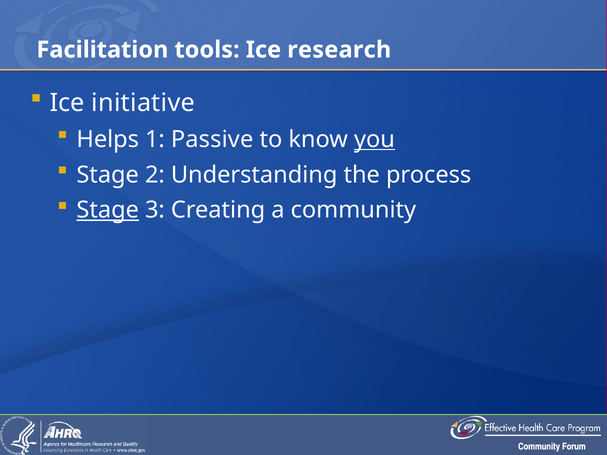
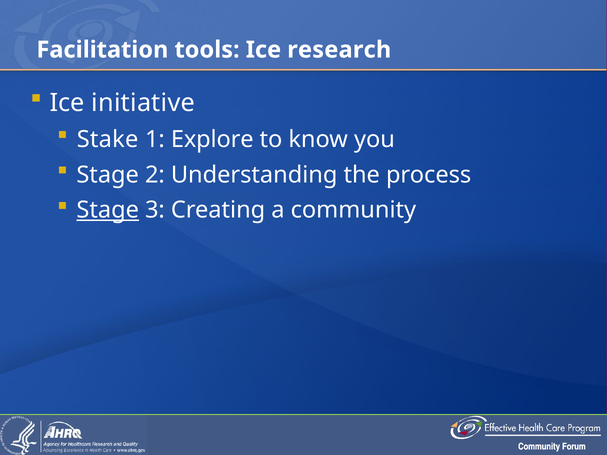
Helps: Helps -> Stake (108, 139)
Passive: Passive -> Explore (212, 139)
you underline: present -> none (374, 139)
